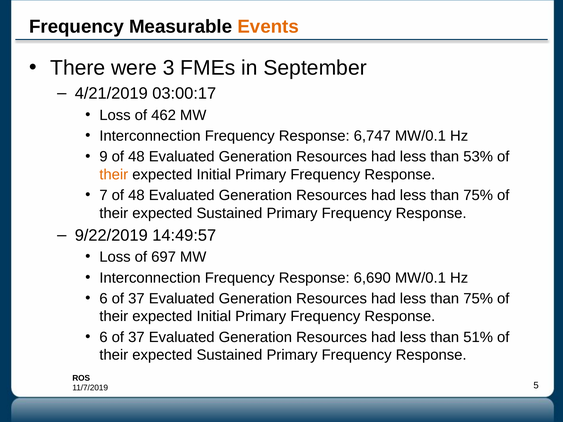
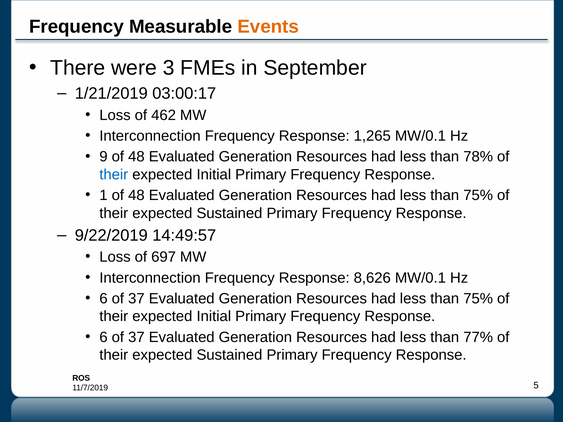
4/21/2019: 4/21/2019 -> 1/21/2019 (111, 94)
6,747: 6,747 -> 1,265 (372, 136)
53%: 53% -> 78% (478, 157)
their colour: orange -> blue (114, 175)
7: 7 -> 1 (104, 195)
6,690: 6,690 -> 8,626 (372, 278)
51%: 51% -> 77% (478, 337)
